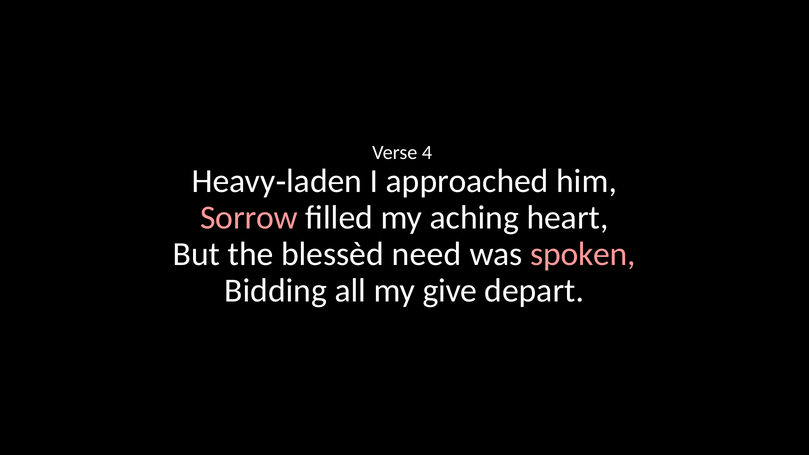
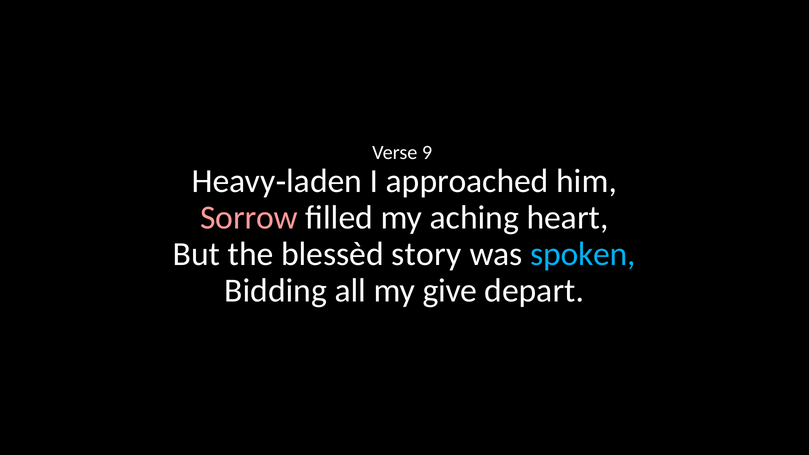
4: 4 -> 9 (427, 152)
need: need -> story (427, 254)
spoken colour: pink -> light blue (583, 254)
